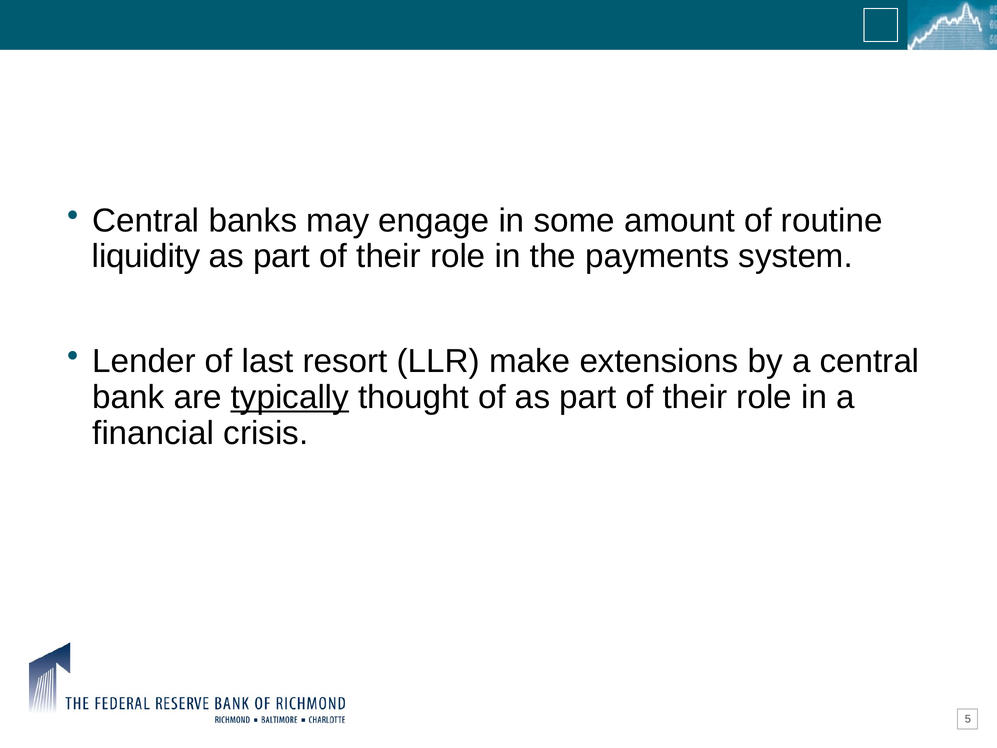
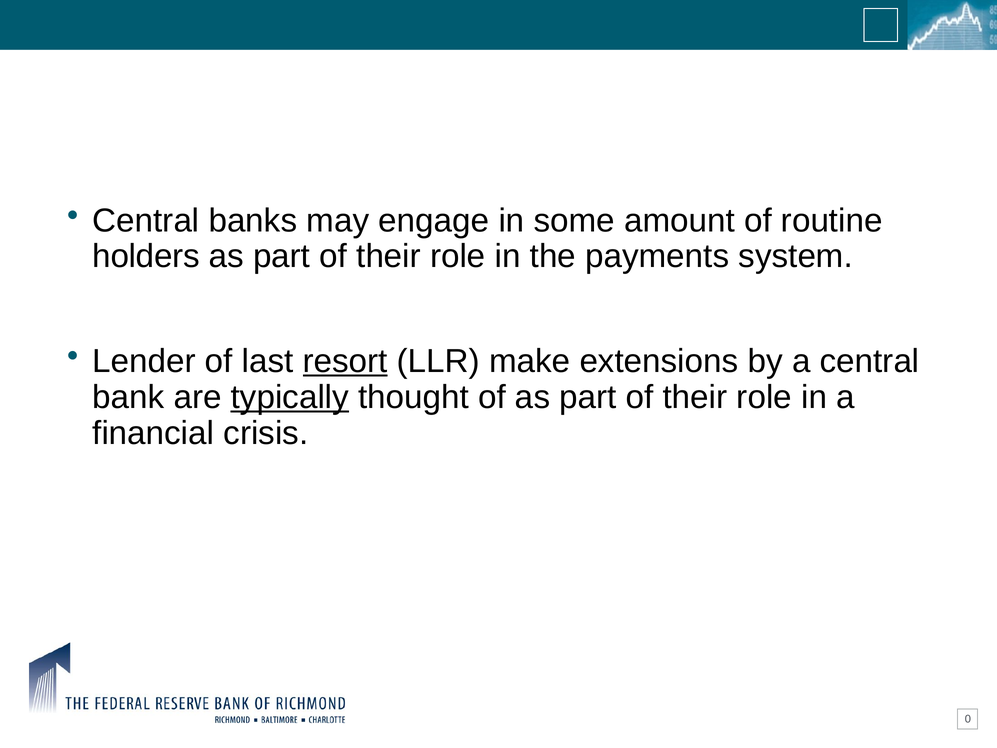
liquidity: liquidity -> holders (146, 256)
resort underline: none -> present (345, 361)
5: 5 -> 0 (968, 719)
